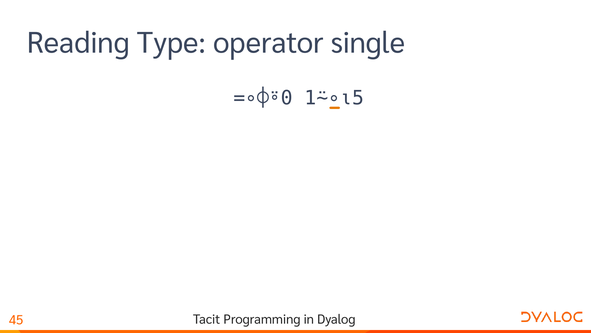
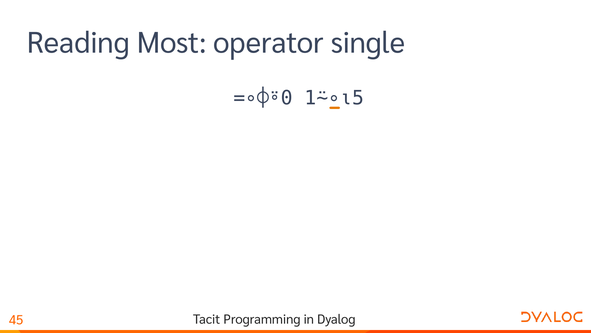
Type: Type -> Most (172, 43)
